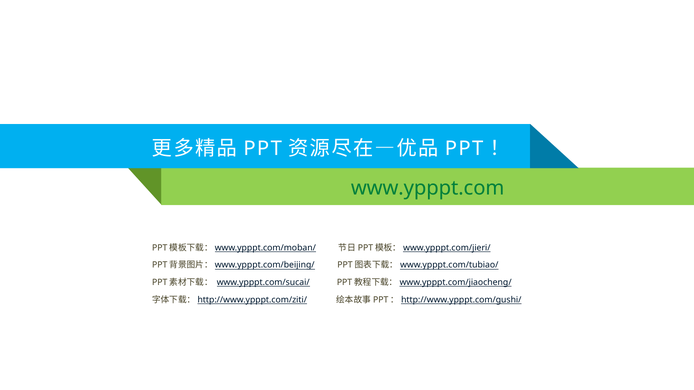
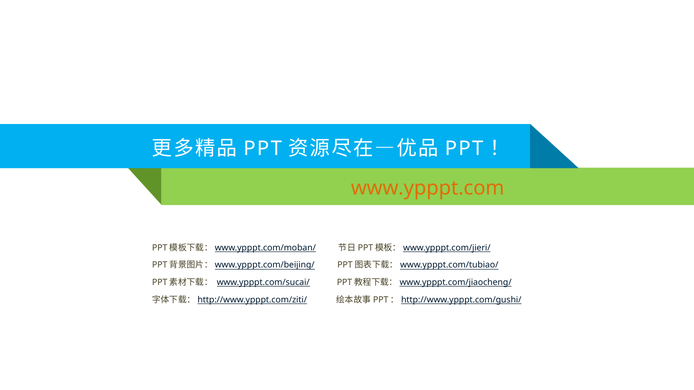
www.ypppt.com colour: green -> orange (428, 188)
